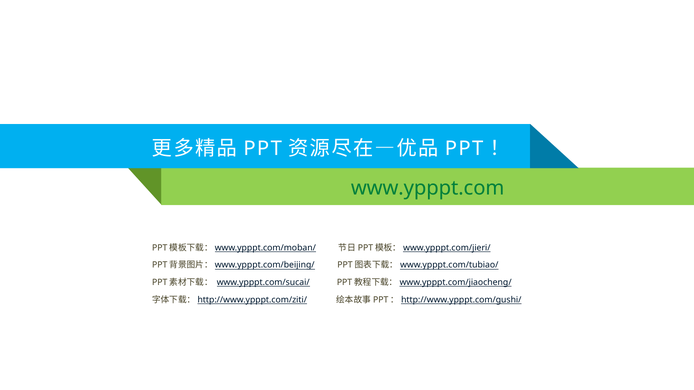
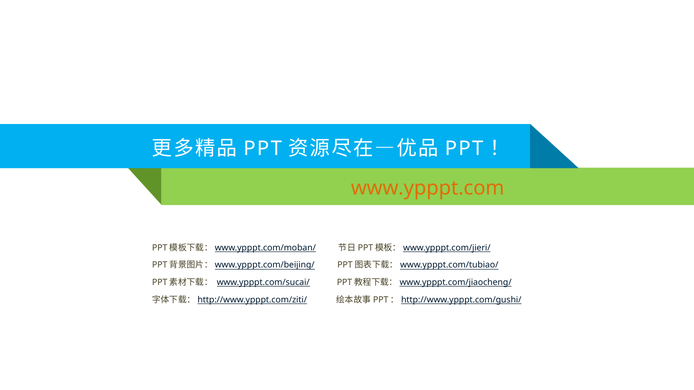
www.ypppt.com colour: green -> orange (428, 188)
